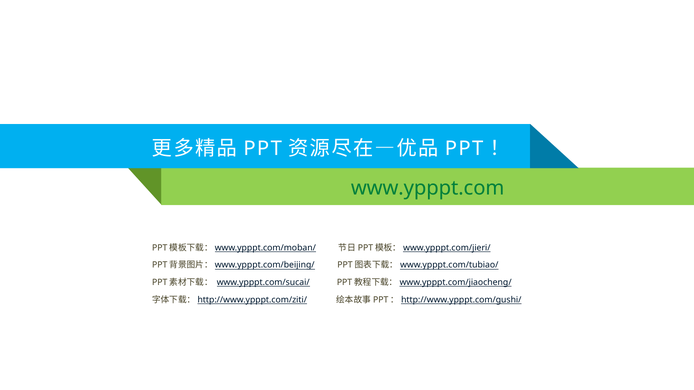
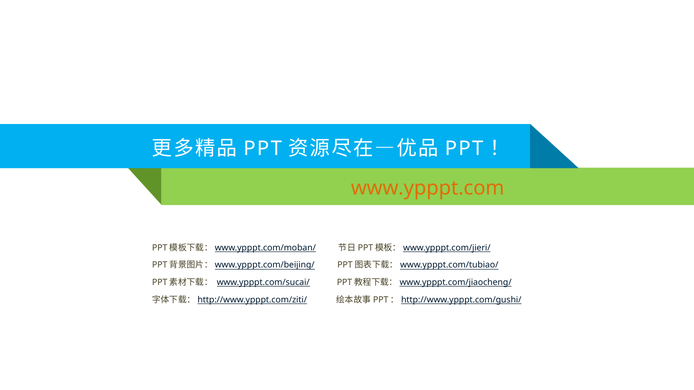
www.ypppt.com colour: green -> orange (428, 188)
